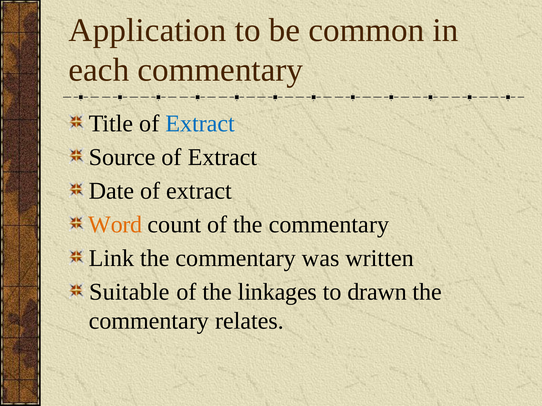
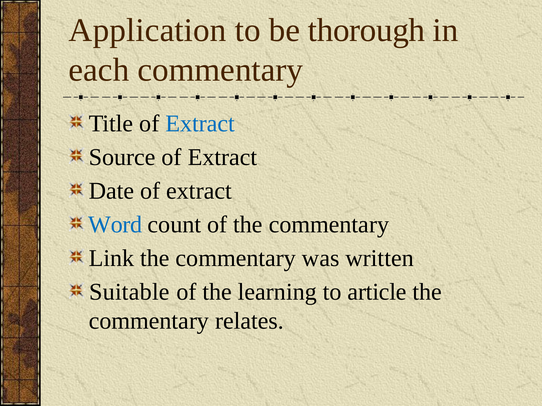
common: common -> thorough (367, 30)
Word colour: orange -> blue (115, 225)
linkages: linkages -> learning (277, 292)
drawn: drawn -> article (377, 292)
